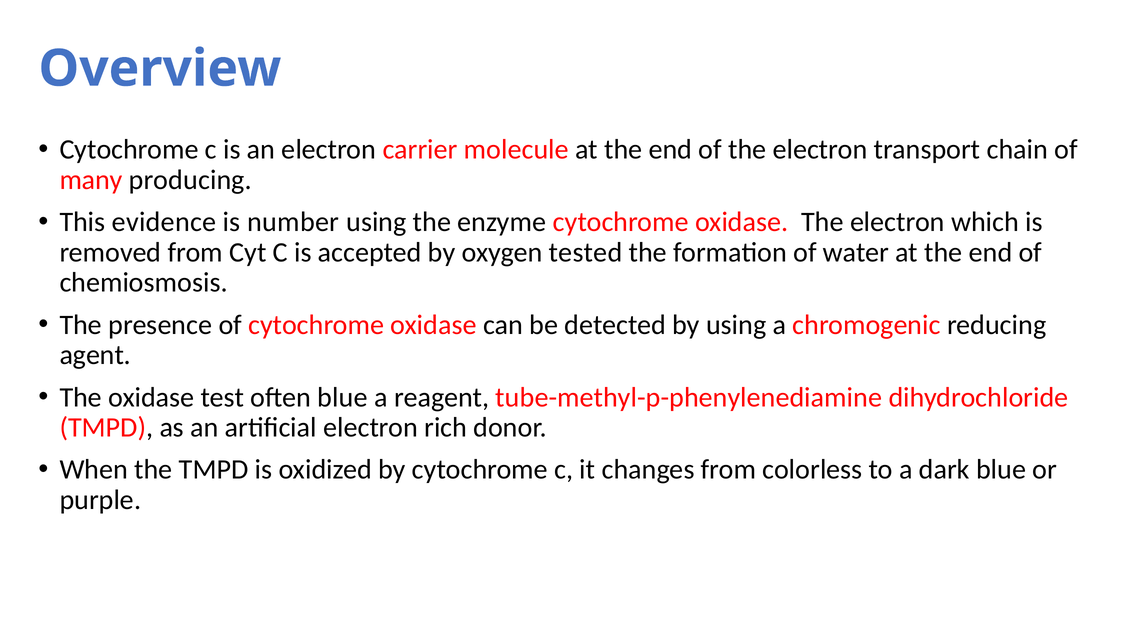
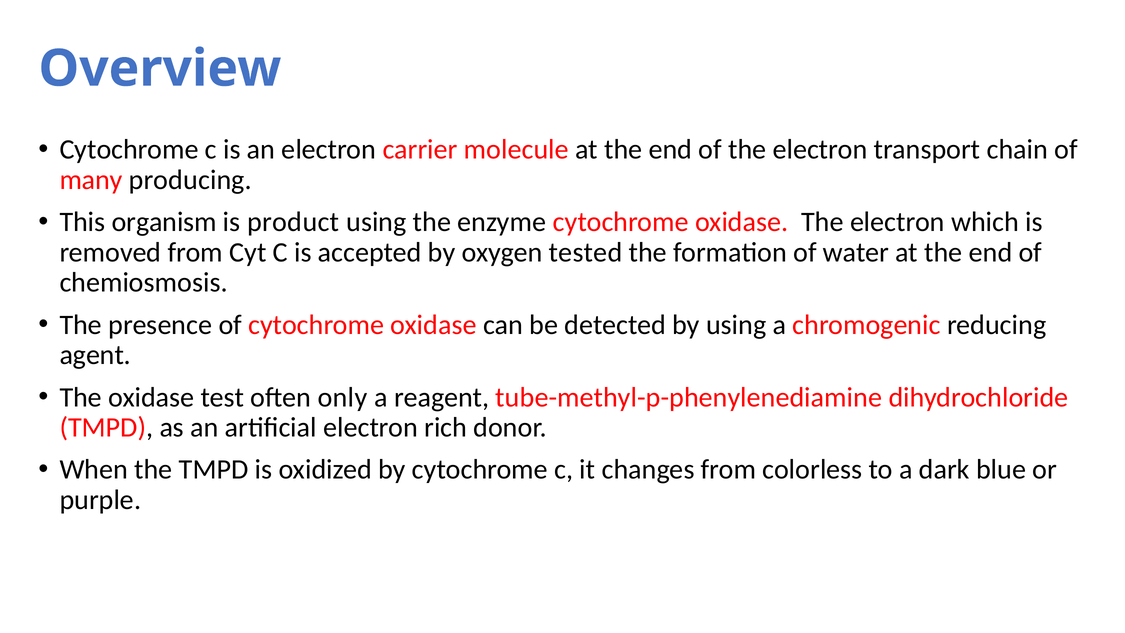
evidence: evidence -> organism (164, 222)
number: number -> product (293, 222)
often blue: blue -> only (343, 397)
